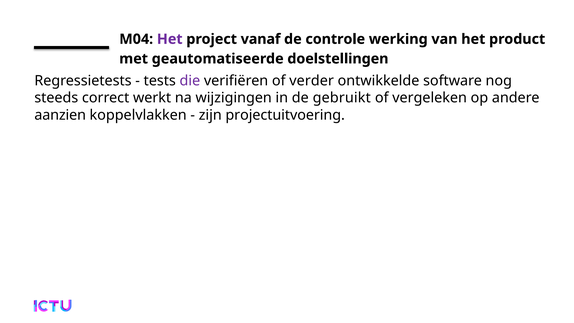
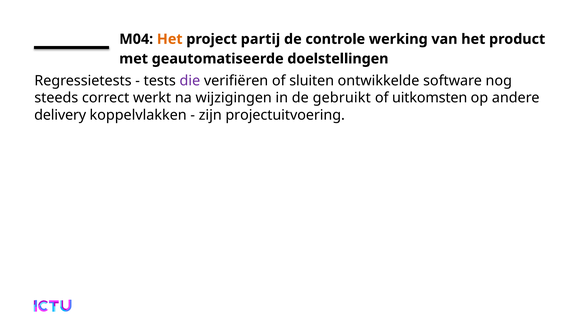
Het colour: purple -> orange (170, 39)
vanaf: vanaf -> partij (260, 39)
verder: verder -> sluiten (312, 81)
vergeleken: vergeleken -> uitkomsten (430, 98)
aanzien: aanzien -> delivery (60, 115)
